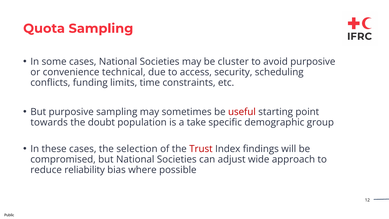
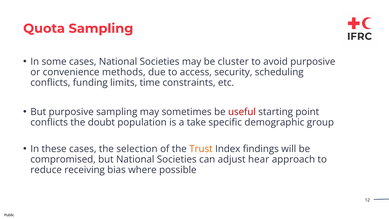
technical: technical -> methods (124, 72)
towards: towards -> conflicts (49, 122)
Trust colour: red -> orange (201, 149)
wide: wide -> hear (259, 159)
reliability: reliability -> receiving (85, 170)
